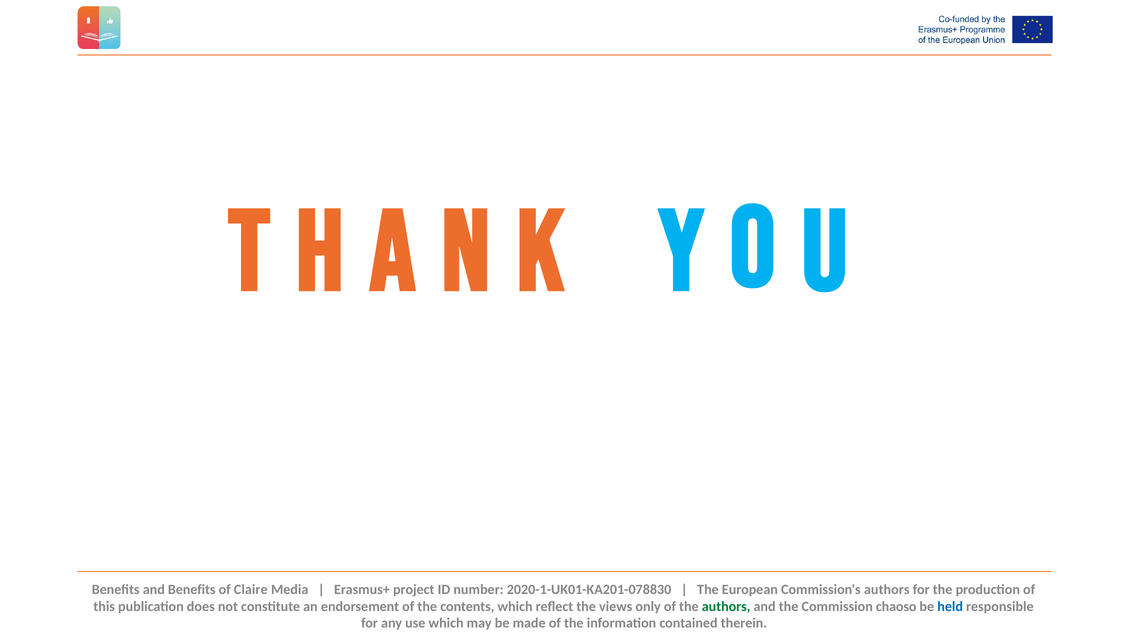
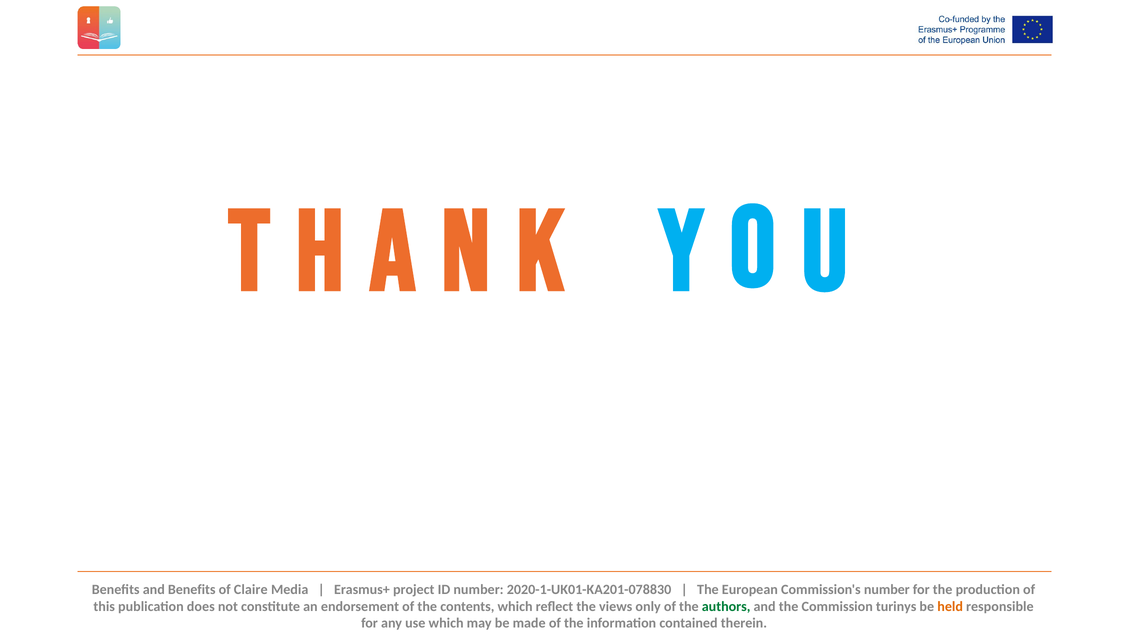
Commission's authors: authors -> number (887, 590)
chaoso: chaoso -> turinys (896, 606)
held colour: blue -> orange (950, 606)
